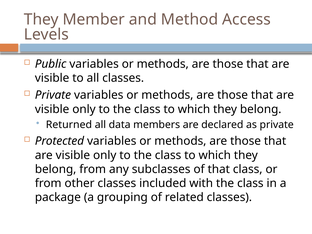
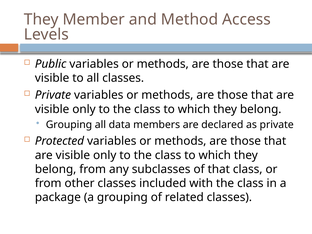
Returned: Returned -> Grouping (69, 125)
